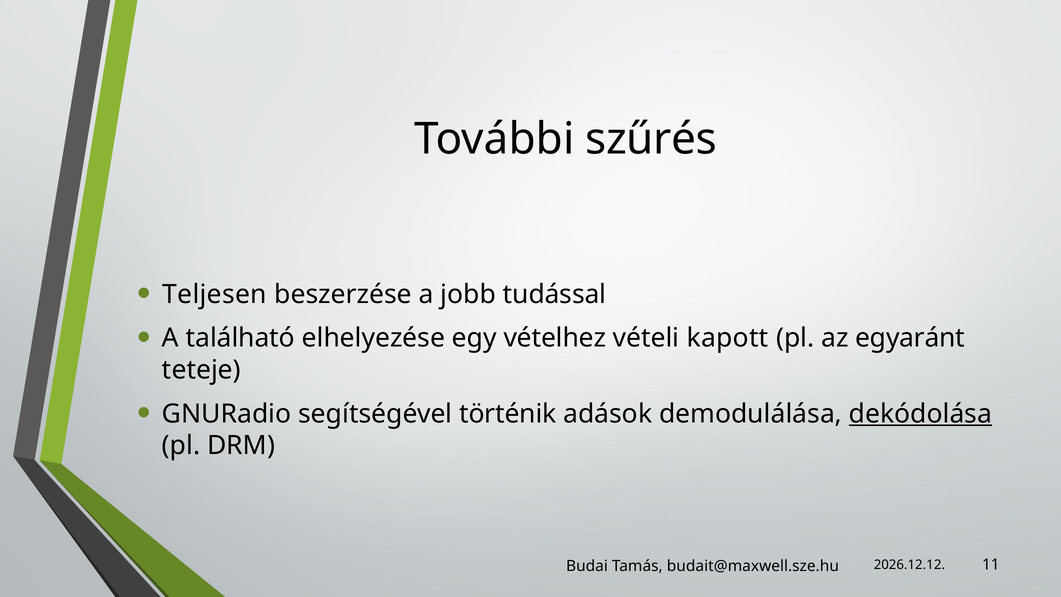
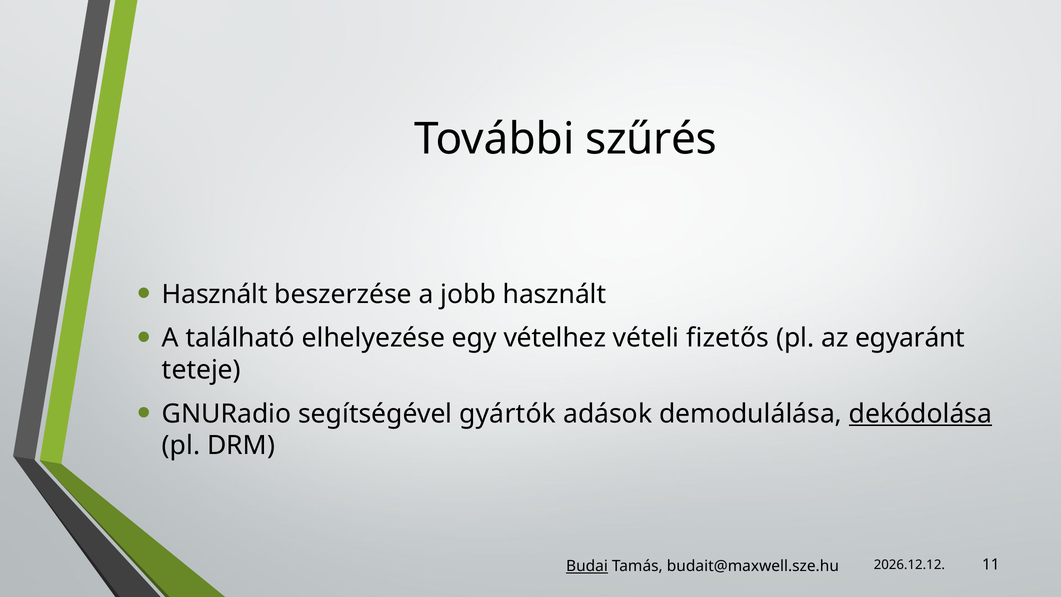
Teljesen: Teljesen -> Használt (215, 294)
jobb tudással: tudással -> használt (555, 294)
kapott: kapott -> fizetős (728, 338)
történik: történik -> gyártók (508, 414)
Budai underline: none -> present (587, 566)
